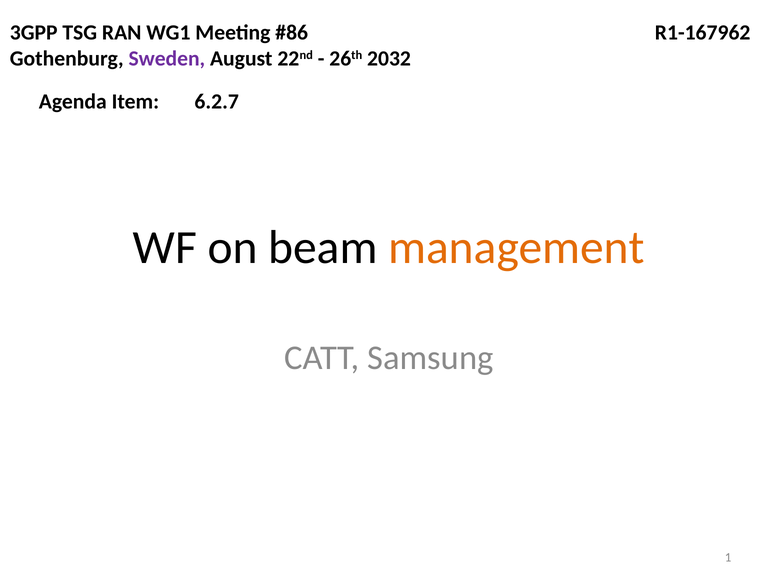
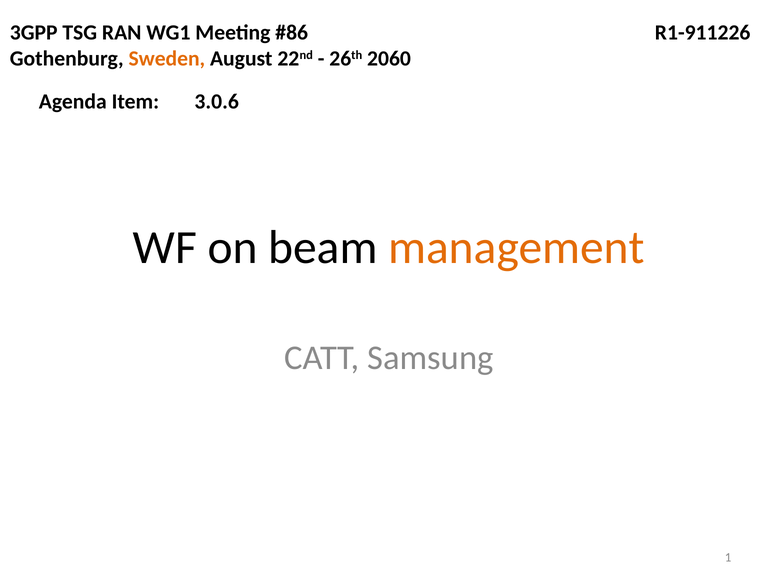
R1-167962: R1-167962 -> R1-911226 (703, 33)
Sweden colour: purple -> orange (167, 59)
2032: 2032 -> 2060 (389, 59)
6.2.7: 6.2.7 -> 3.0.6 (217, 101)
